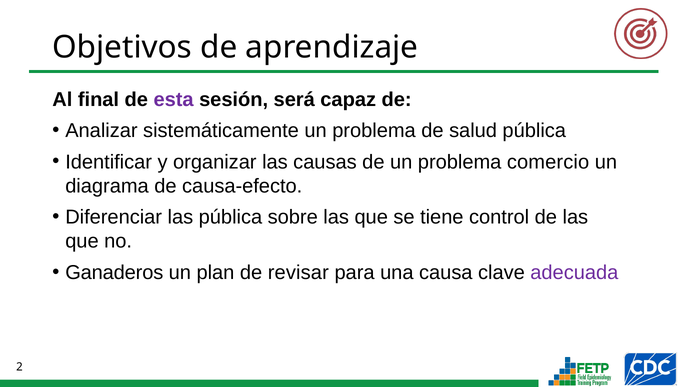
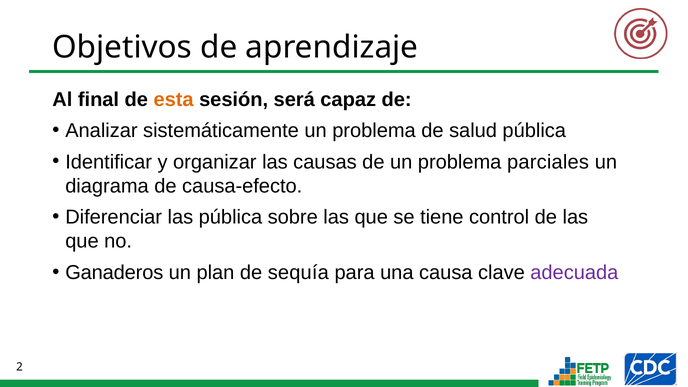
esta colour: purple -> orange (174, 99)
comercio: comercio -> parciales (548, 162)
revisar: revisar -> sequía (298, 273)
